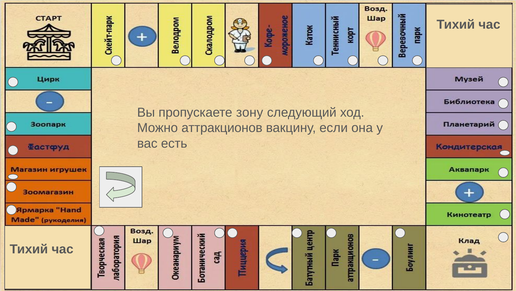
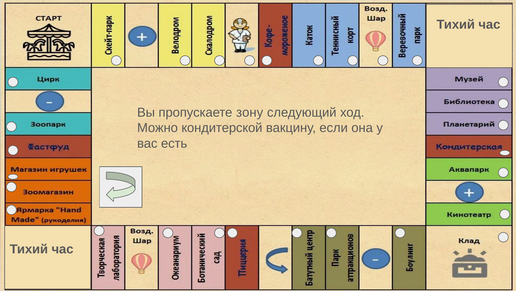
аттракционов: аттракционов -> кондитерской (222, 128)
